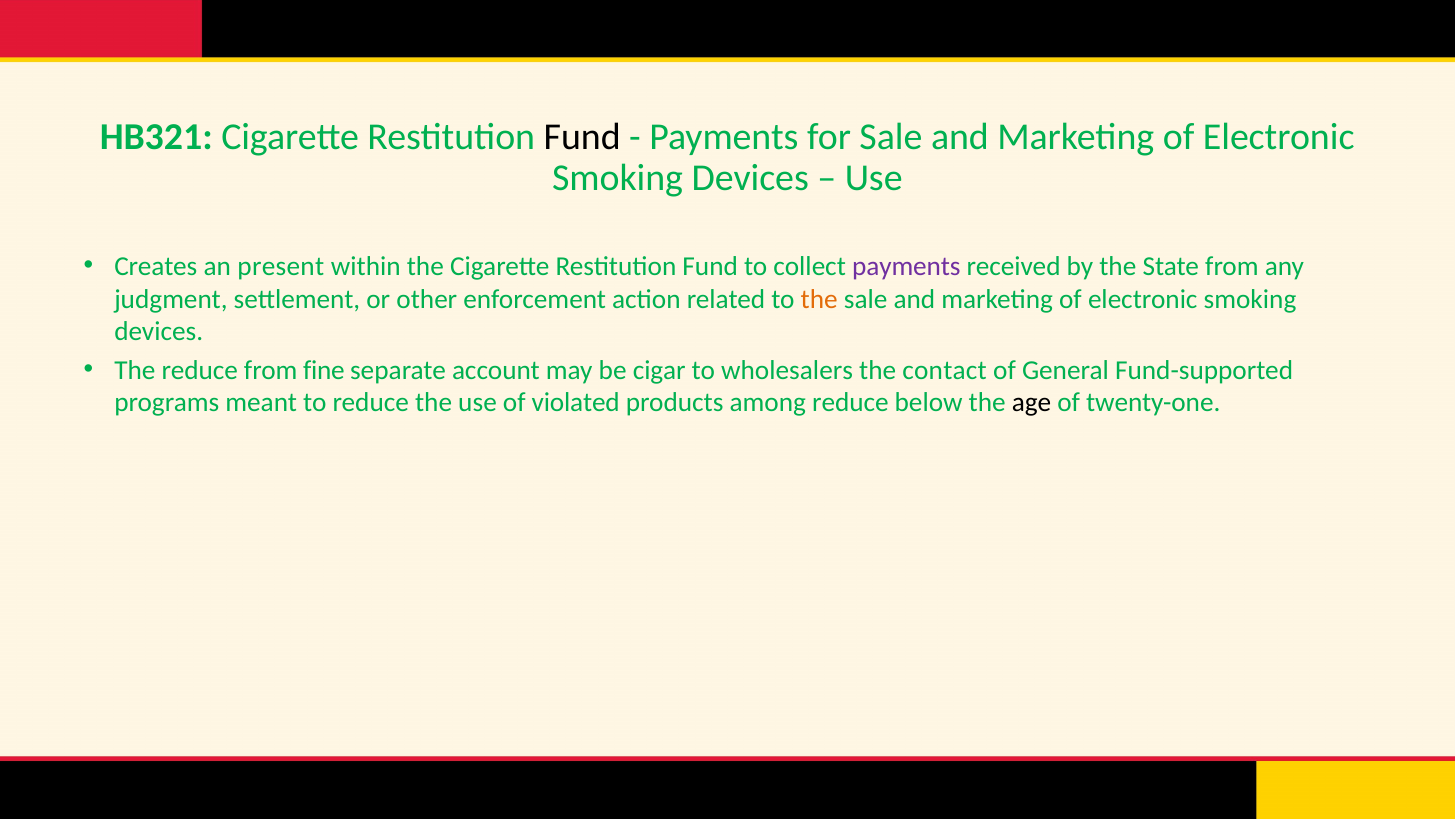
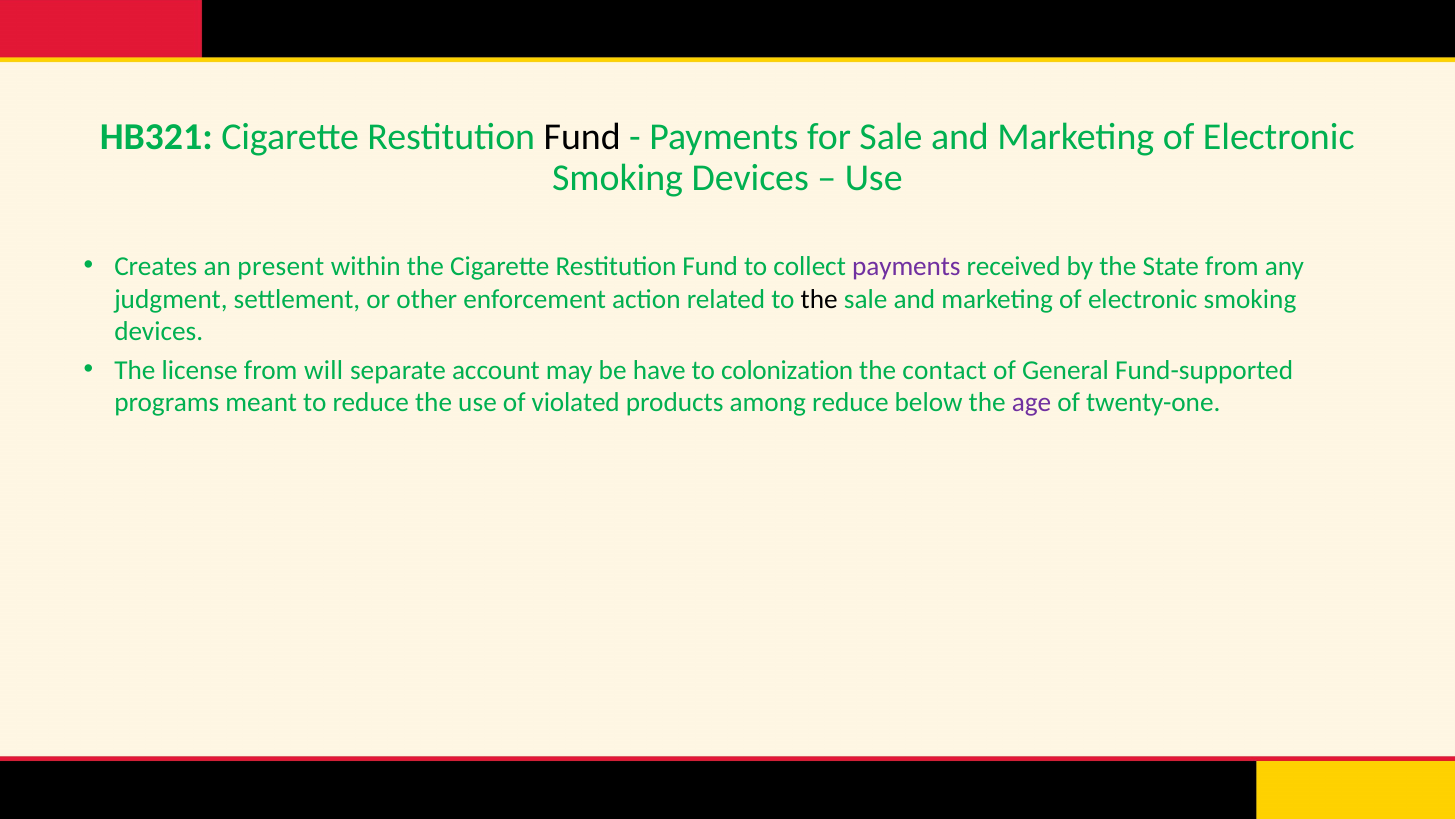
the colour: orange -> black (819, 299)
The reduce: reduce -> license (200, 370)
fine: fine -> will (324, 370)
cigar: cigar -> have (659, 370)
wholesalers: wholesalers -> colonization (787, 370)
age colour: black -> purple (1032, 402)
